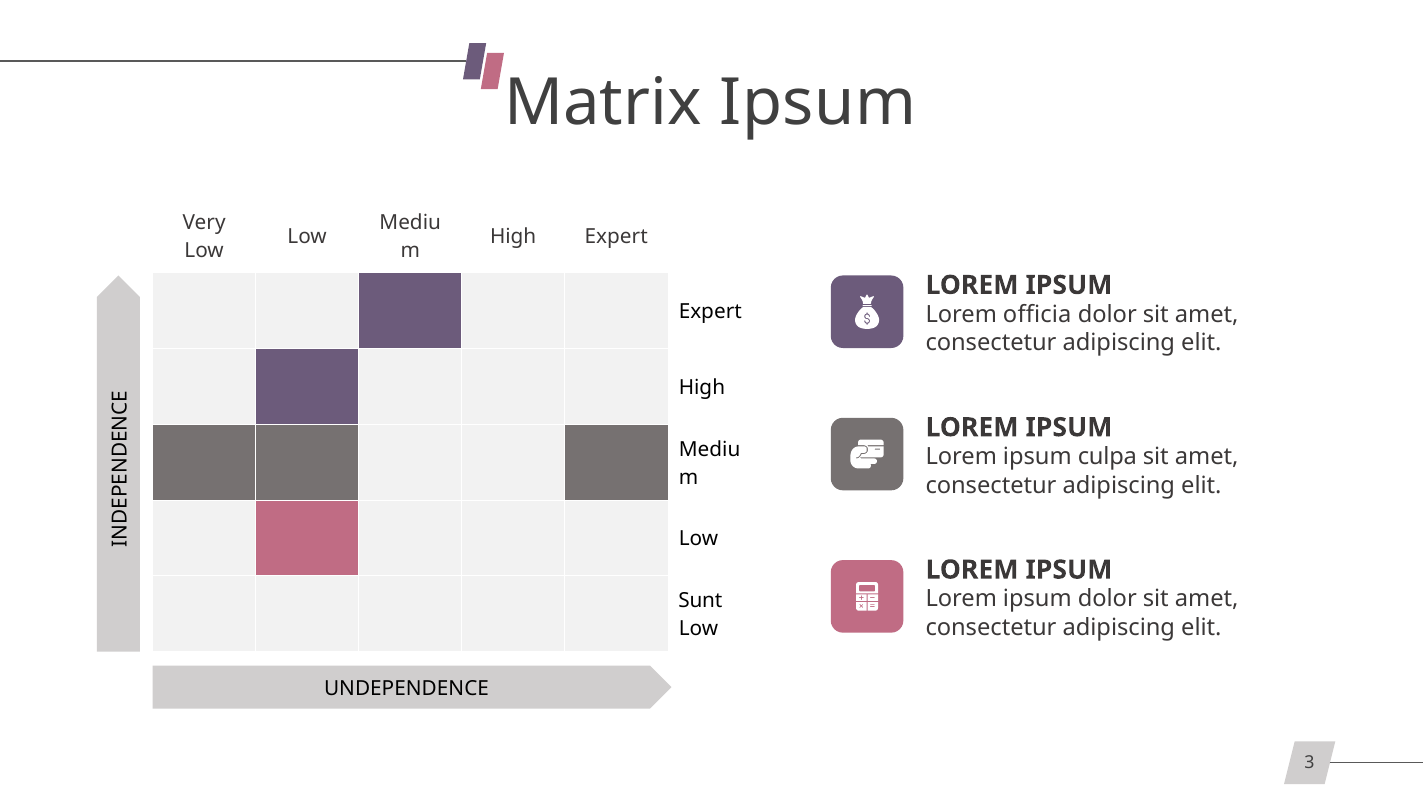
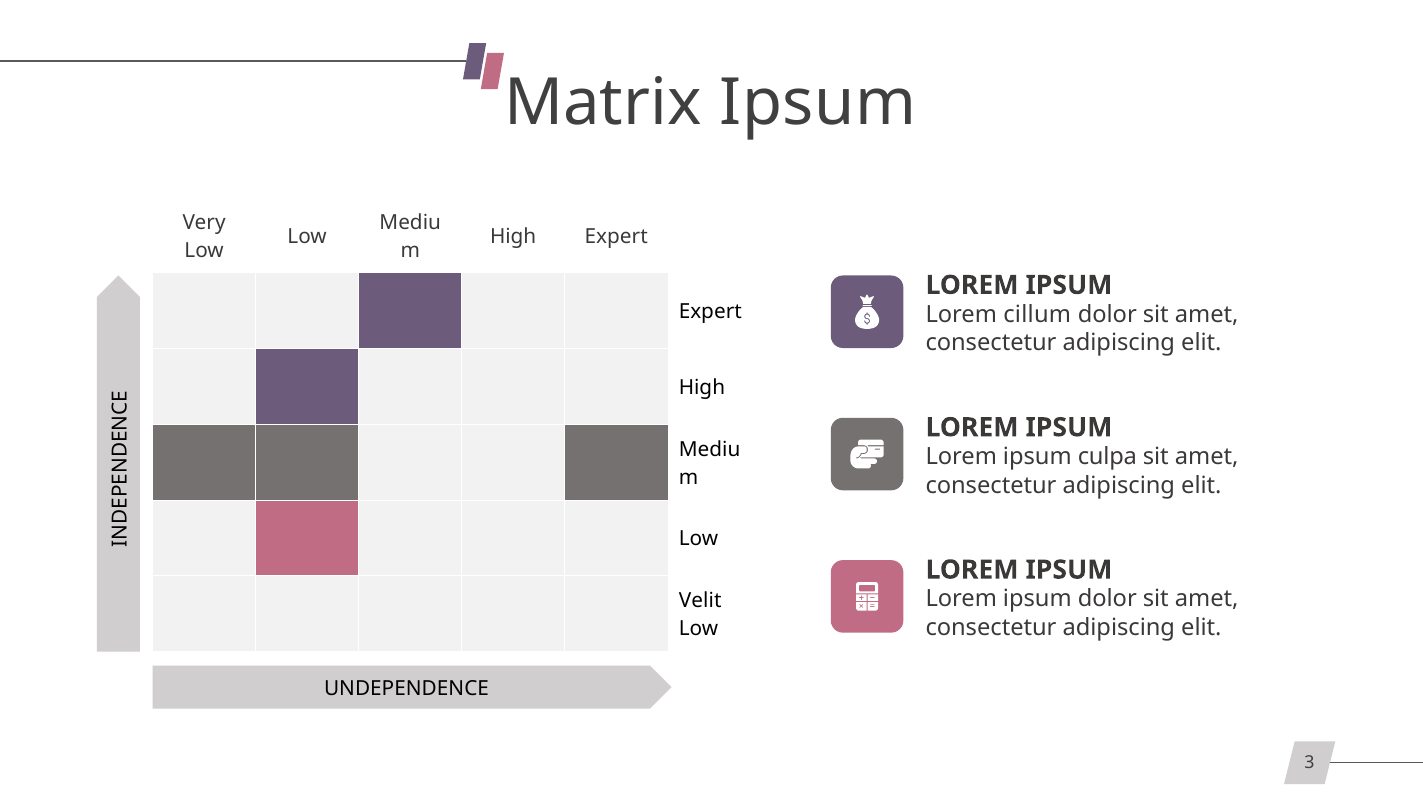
officia: officia -> cillum (1037, 315)
Sunt: Sunt -> Velit (700, 601)
